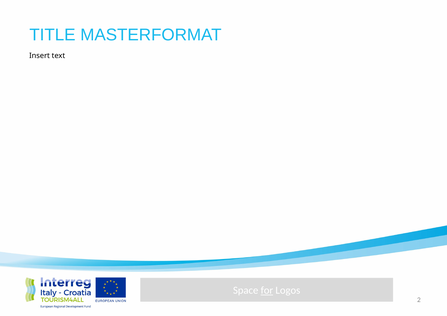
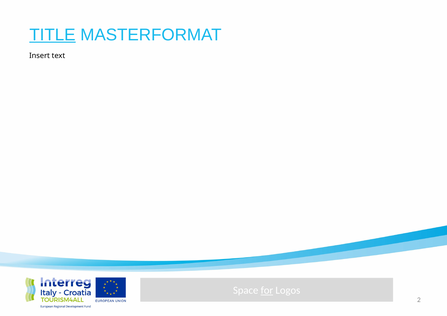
TITLE underline: none -> present (52, 35)
